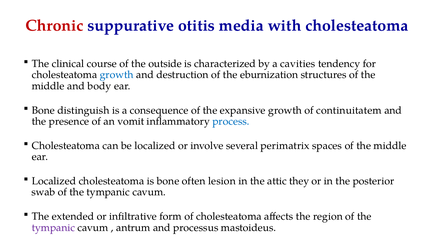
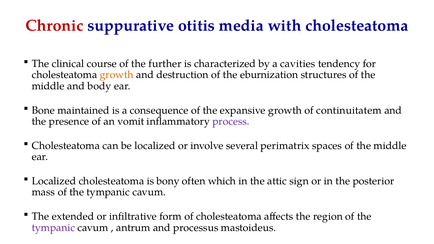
outside: outside -> further (165, 64)
growth colour: blue -> orange (117, 75)
distinguish: distinguish -> maintained (83, 110)
process colour: blue -> purple (231, 122)
is bone: bone -> bony (168, 181)
lesion: lesion -> which (222, 181)
they: they -> sign (299, 181)
swab: swab -> mass (43, 192)
